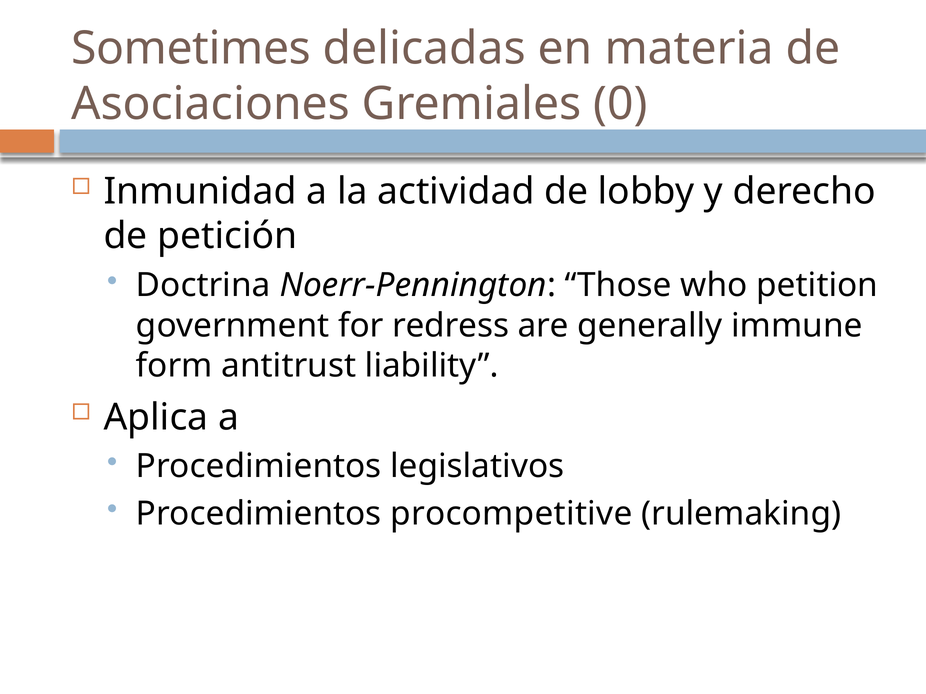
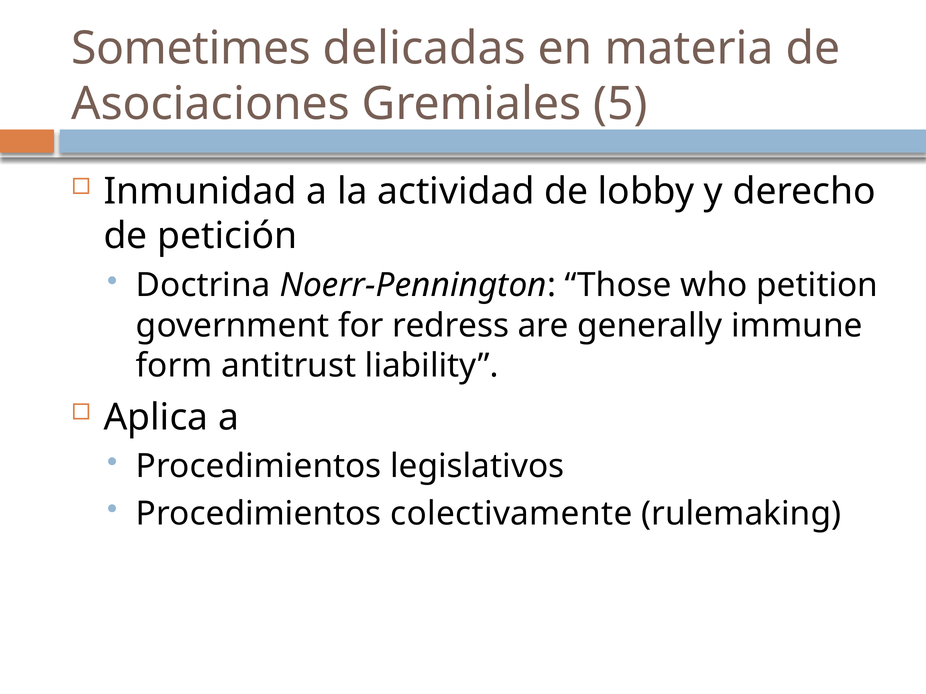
0: 0 -> 5 (620, 104)
procompetitive: procompetitive -> colectivamente (511, 514)
